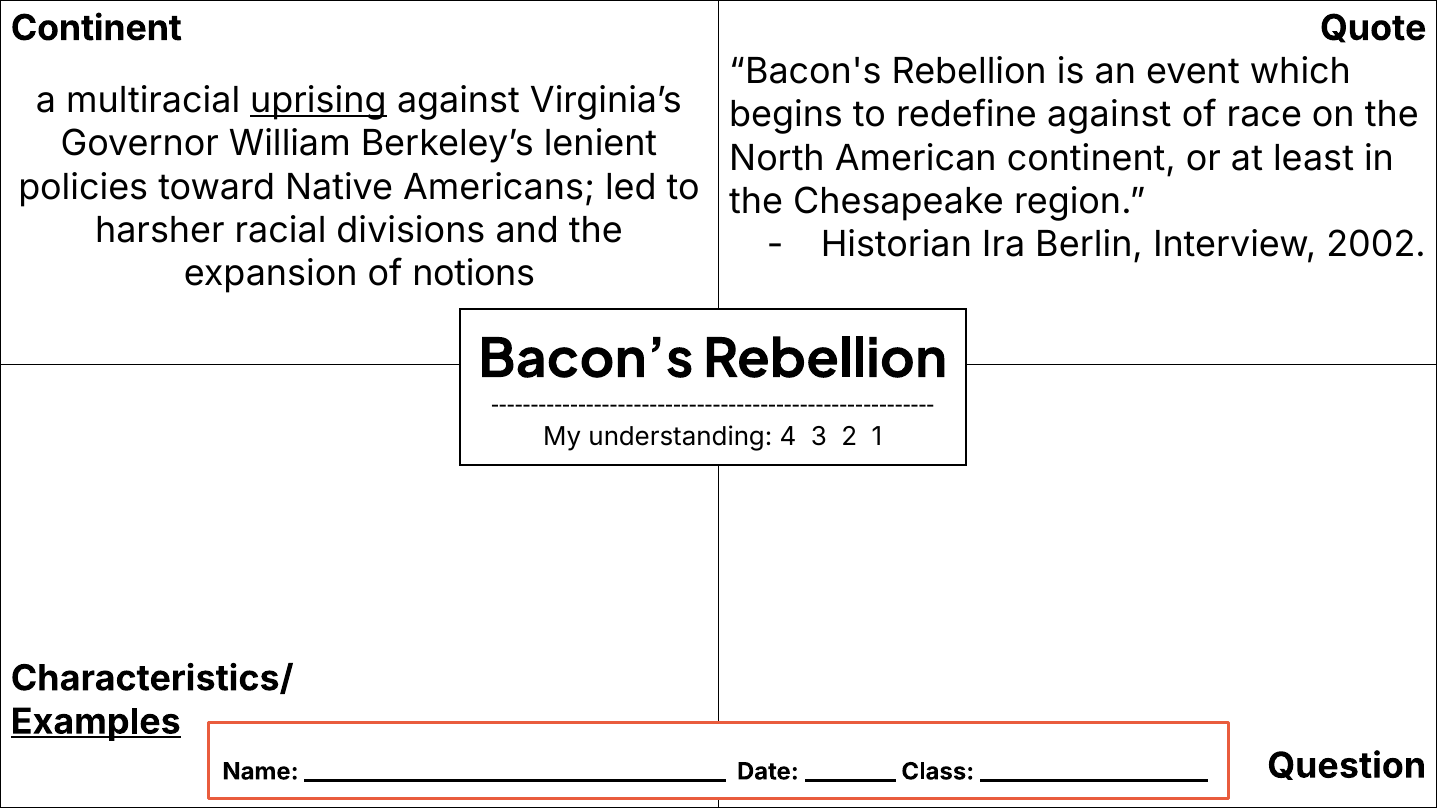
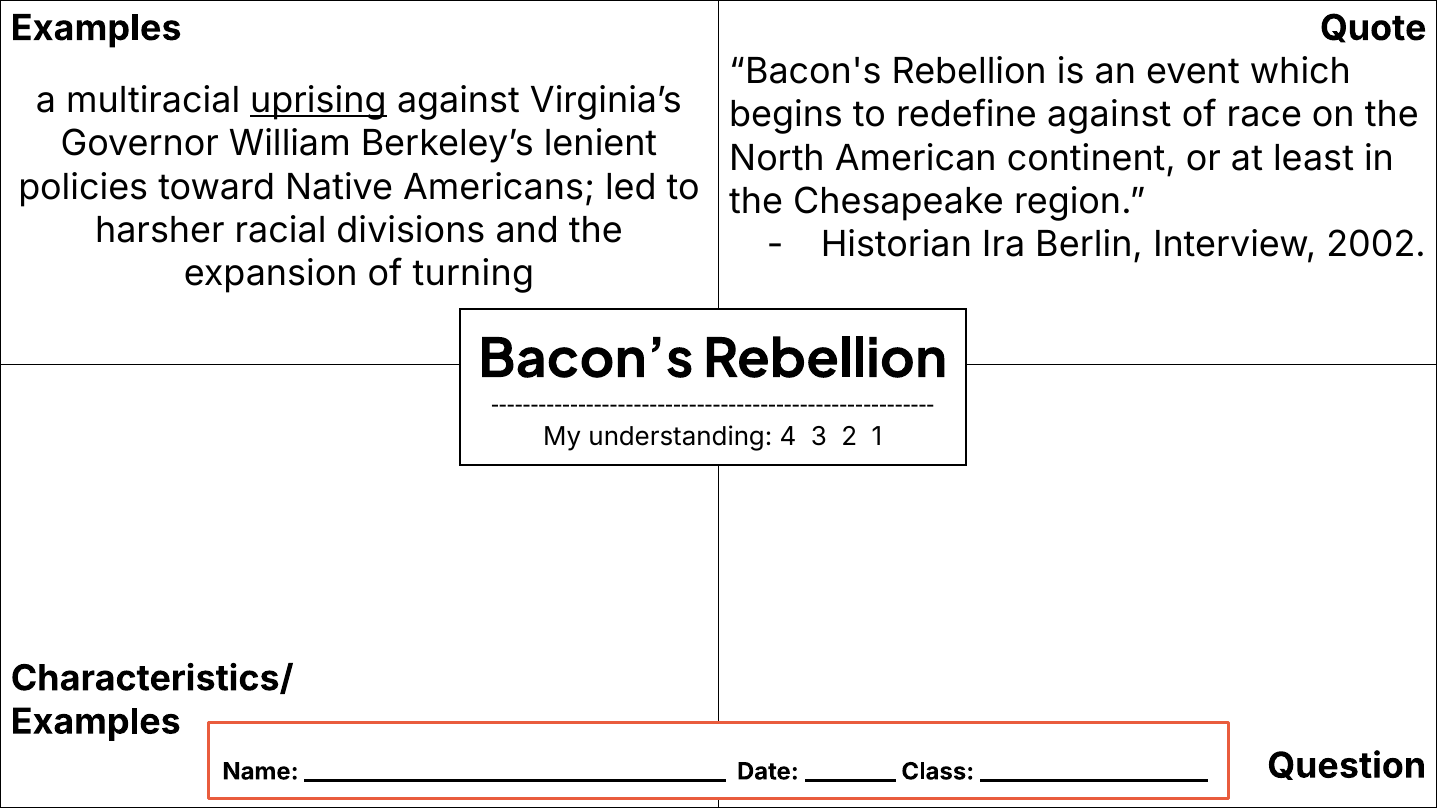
Continent: Continent -> Examples (96, 28)
notions: notions -> turning (473, 274)
Examples underline: present -> none (96, 722)
